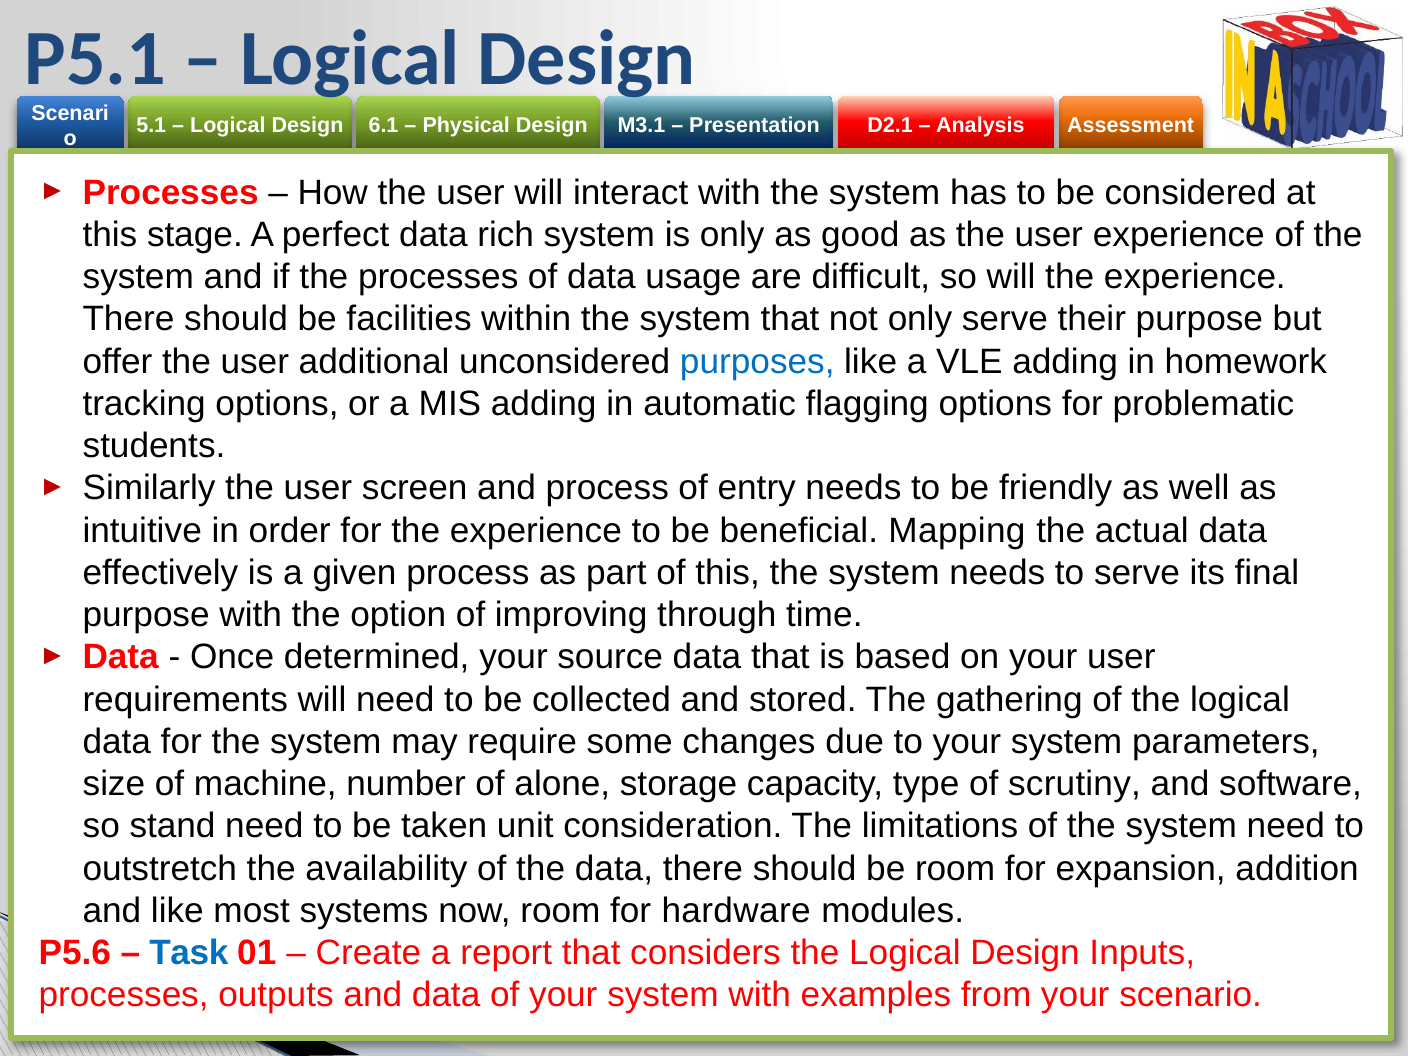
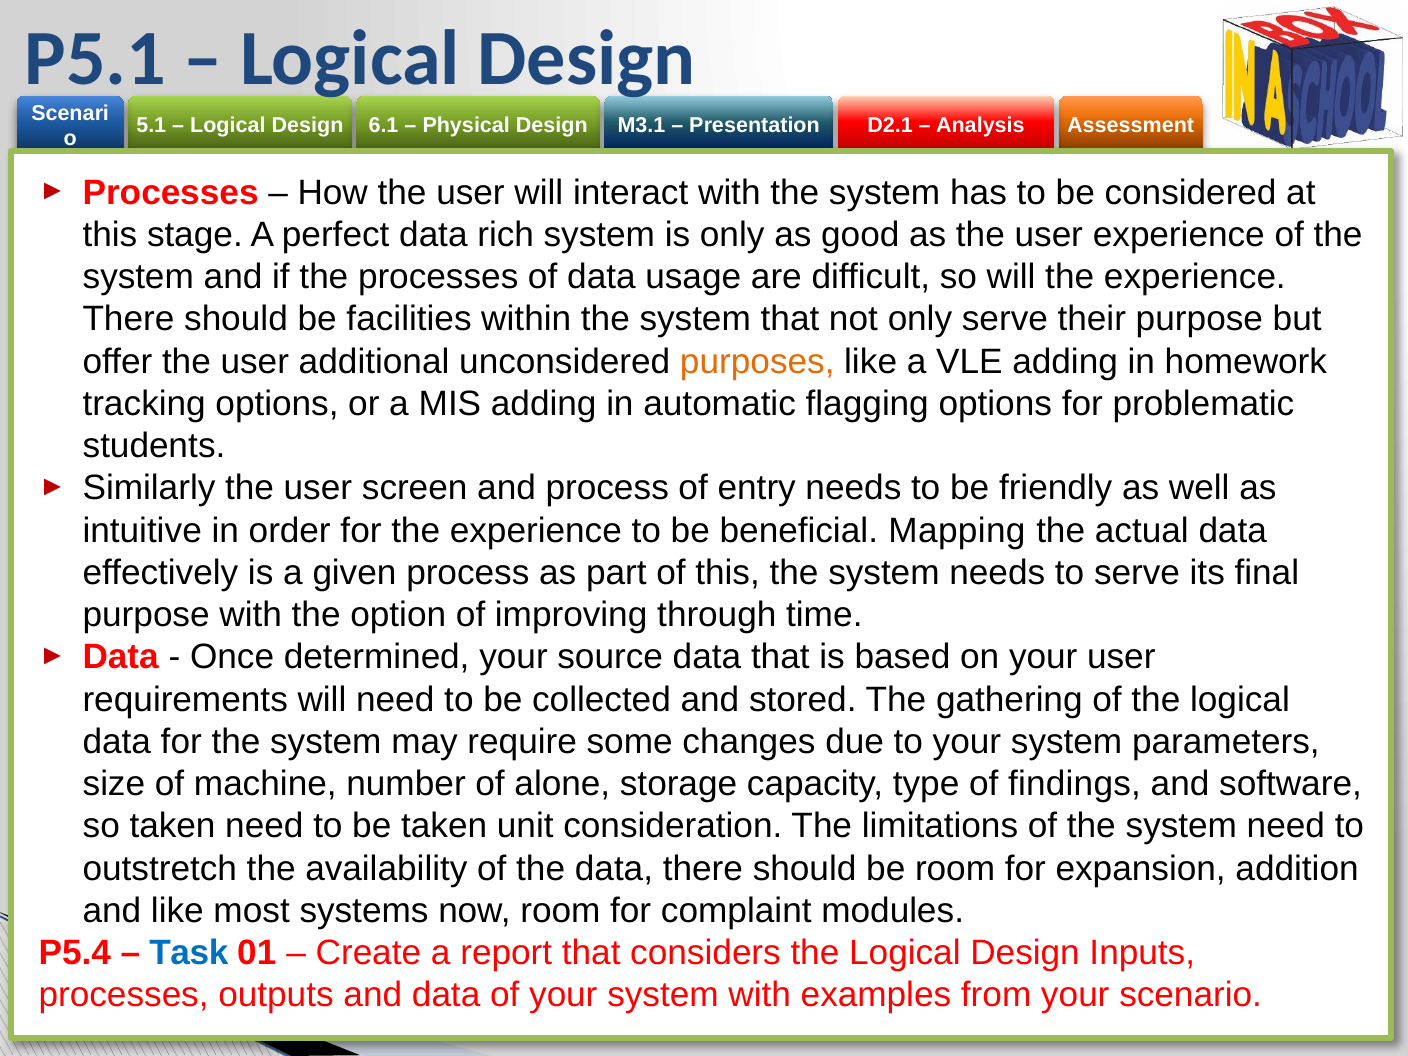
purposes colour: blue -> orange (757, 362)
scrutiny: scrutiny -> findings (1075, 784)
so stand: stand -> taken (173, 826)
hardware: hardware -> complaint (736, 911)
P5.6: P5.6 -> P5.4 (75, 953)
